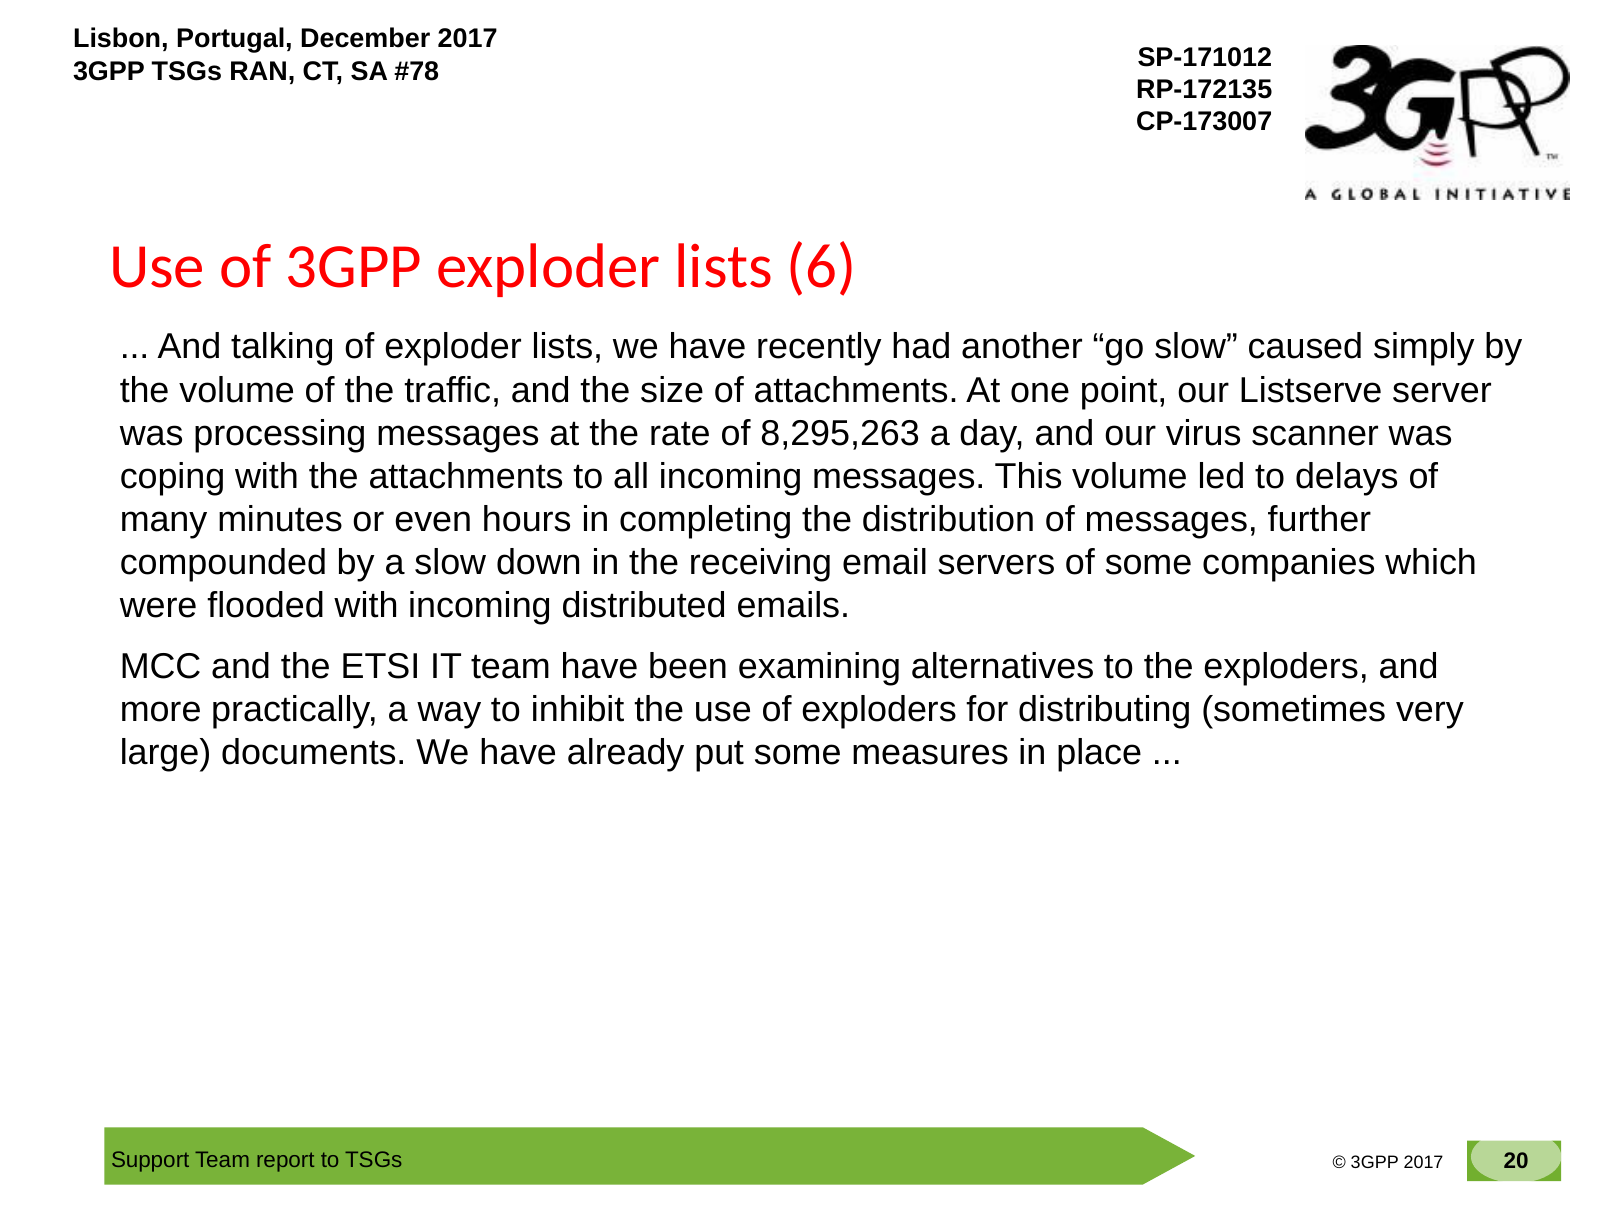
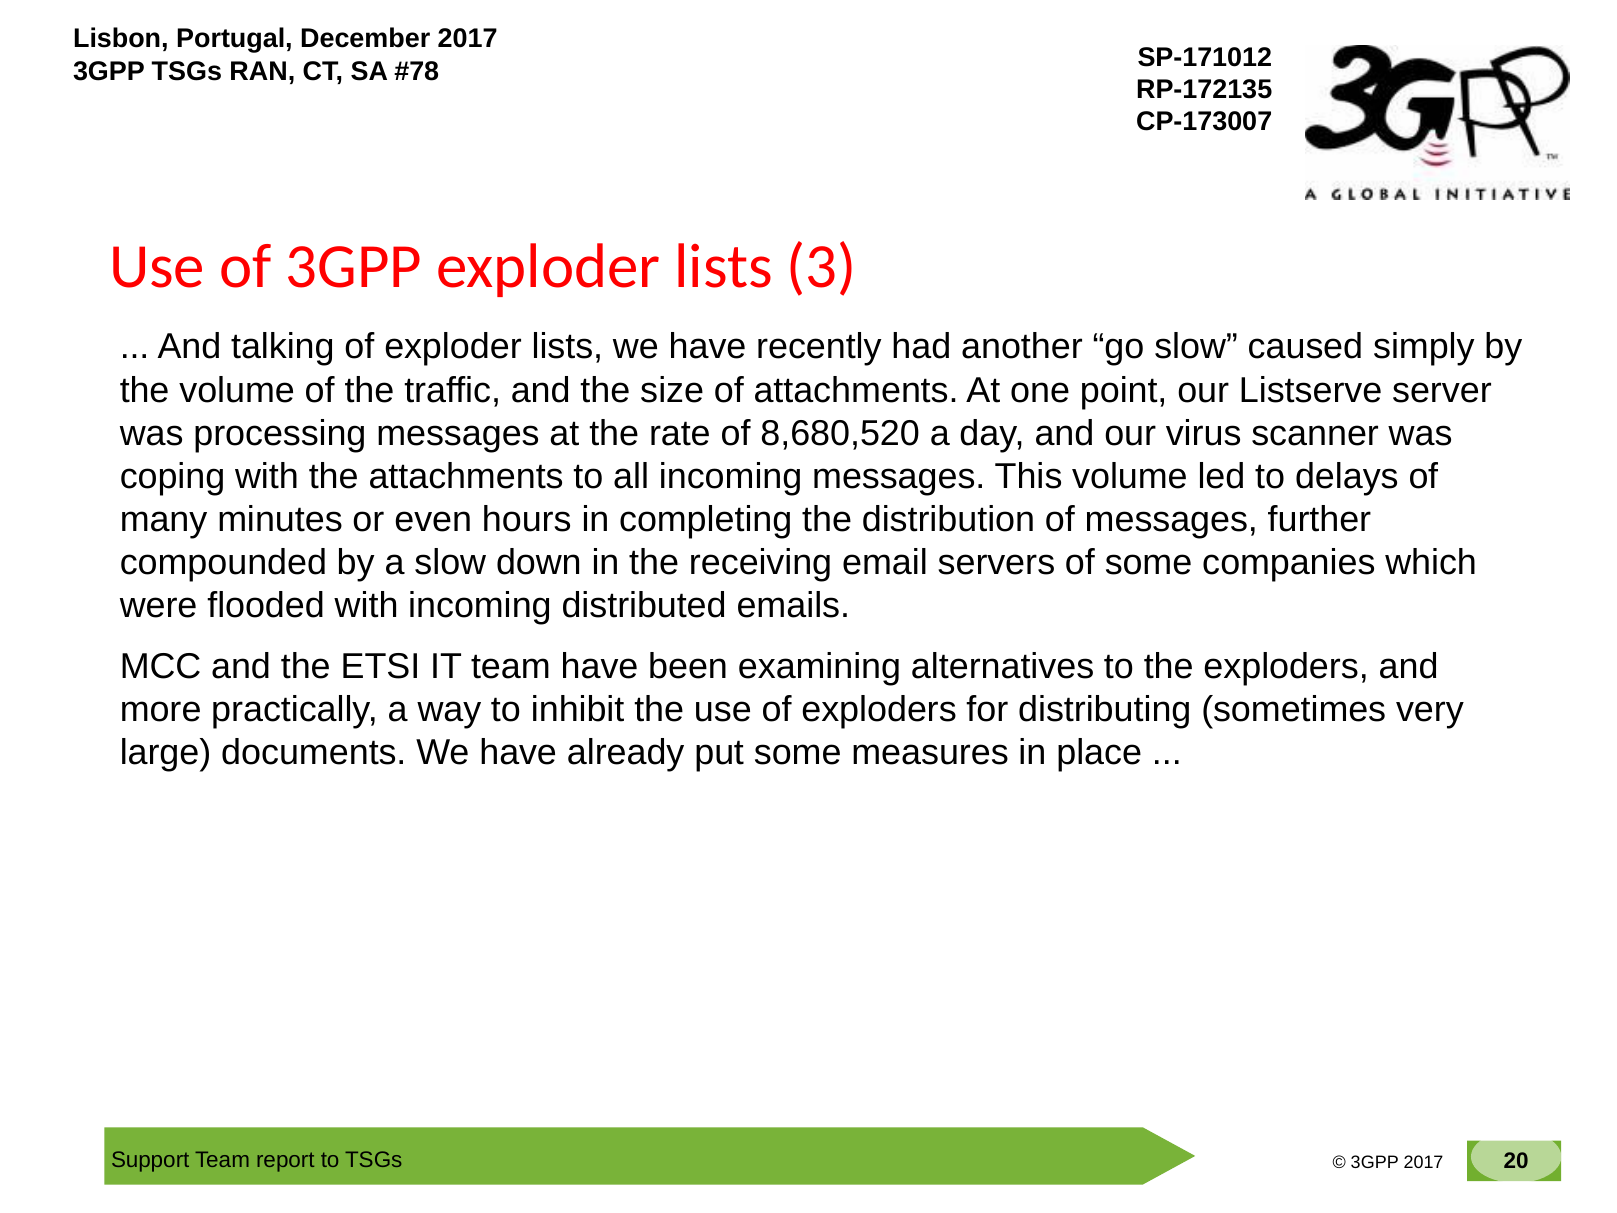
6: 6 -> 3 (822, 267)
8,295,263: 8,295,263 -> 8,680,520 (840, 433)
